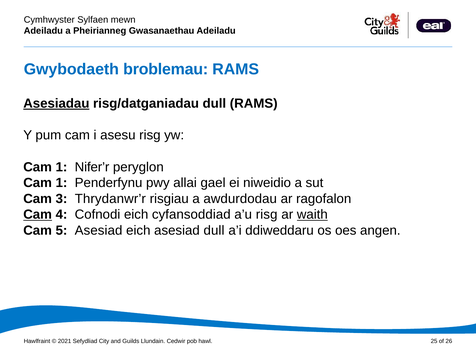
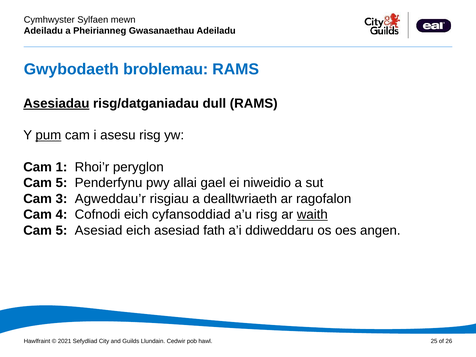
pum underline: none -> present (48, 135)
Nifer’r: Nifer’r -> Rhoi’r (92, 167)
1: 1 -> 5 (61, 183)
Thrydanwr’r: Thrydanwr’r -> Agweddau’r (110, 199)
awdurdodau: awdurdodau -> dealltwriaeth (240, 199)
Cam underline: present -> none (38, 215)
asesiad dull: dull -> fath (214, 230)
